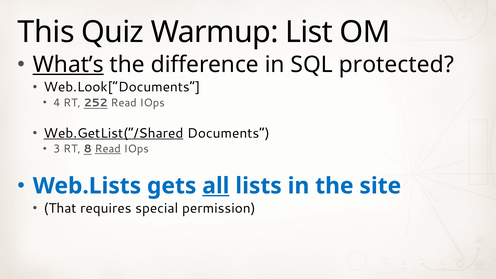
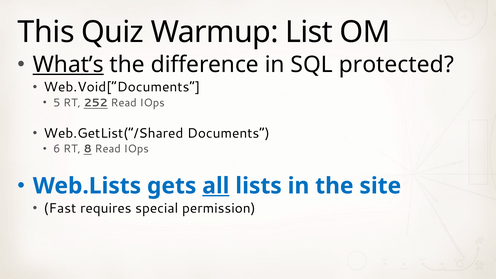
Web.Look[“Documents: Web.Look[“Documents -> Web.Void[“Documents (122, 87)
4: 4 -> 5 (57, 103)
Web.GetList(“/Shared underline: present -> none (113, 133)
3: 3 -> 6 (57, 149)
Read underline: present -> none (108, 149)
That: That -> Fast (60, 208)
